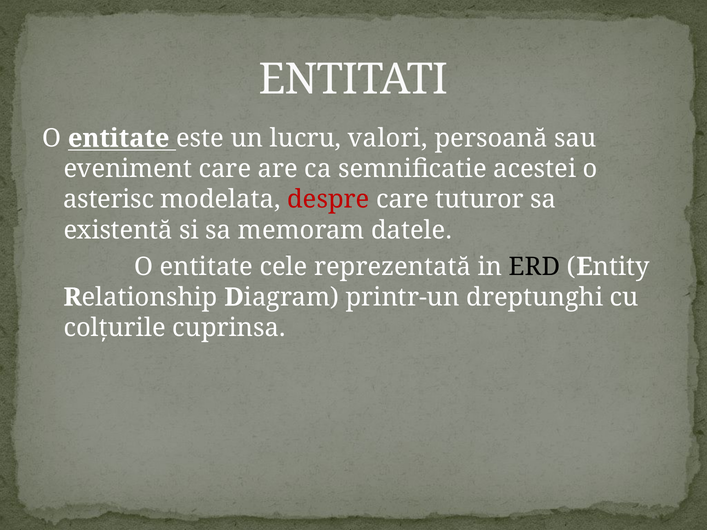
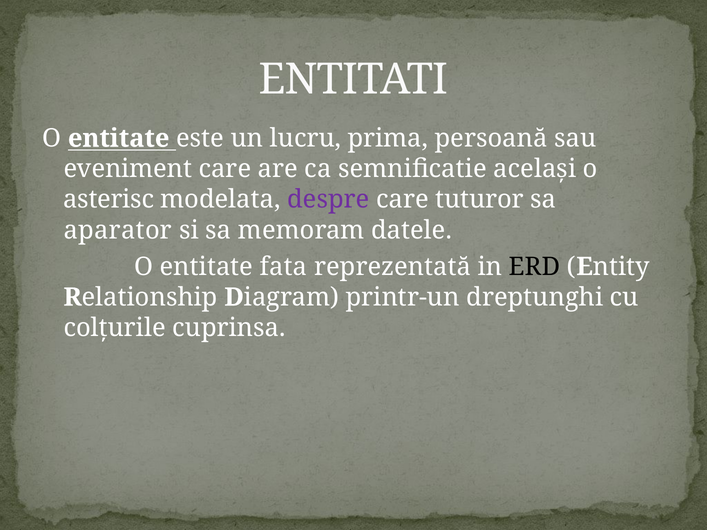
valori: valori -> prima (388, 138)
acestei: acestei -> acelaşi (535, 169)
despre colour: red -> purple (328, 200)
existentă: existentă -> aparator (118, 230)
cele: cele -> fata (284, 267)
